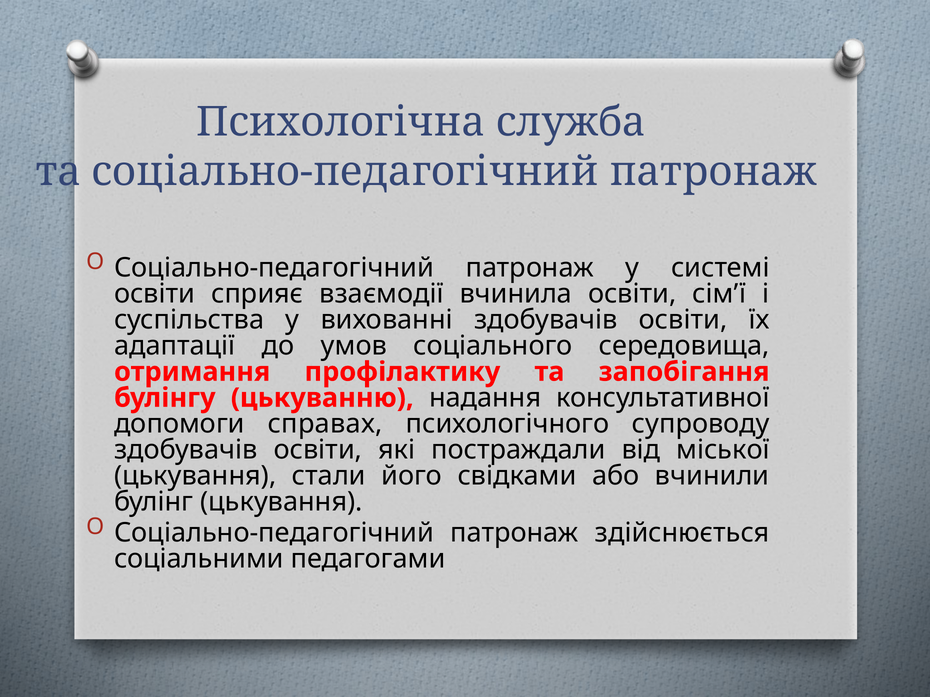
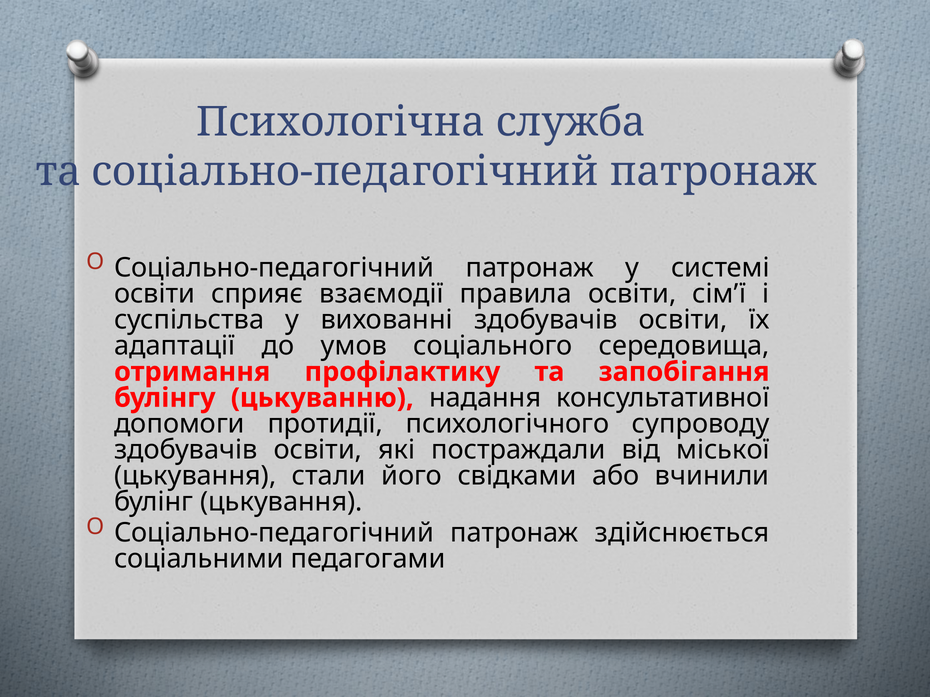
вчинила: вчинила -> правила (516, 294)
справах: справах -> протидії (325, 424)
